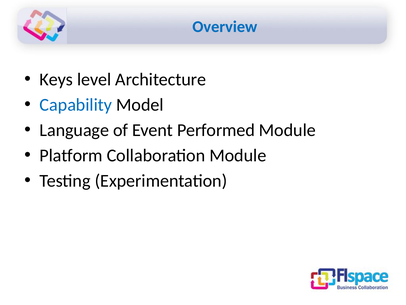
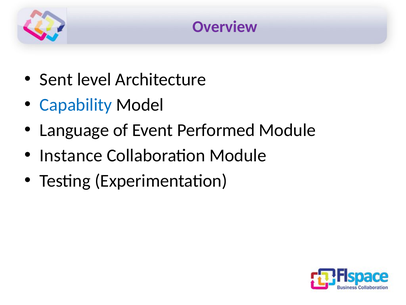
Overview colour: blue -> purple (225, 27)
Keys: Keys -> Sent (56, 79)
Platform: Platform -> Instance (71, 155)
